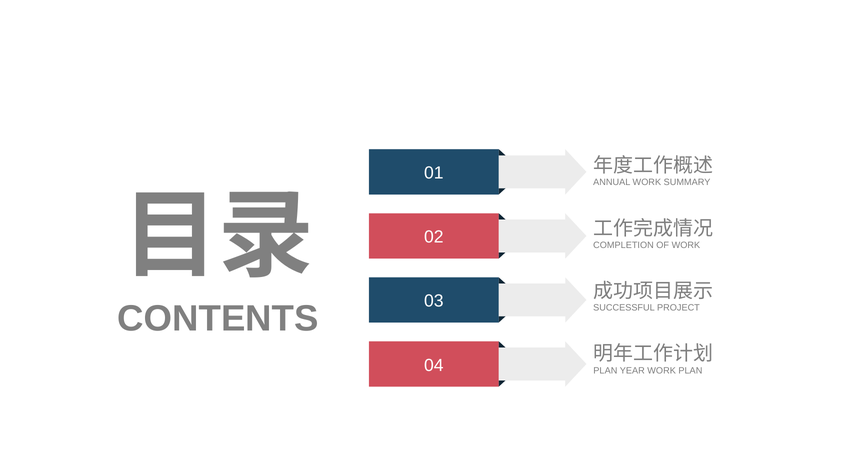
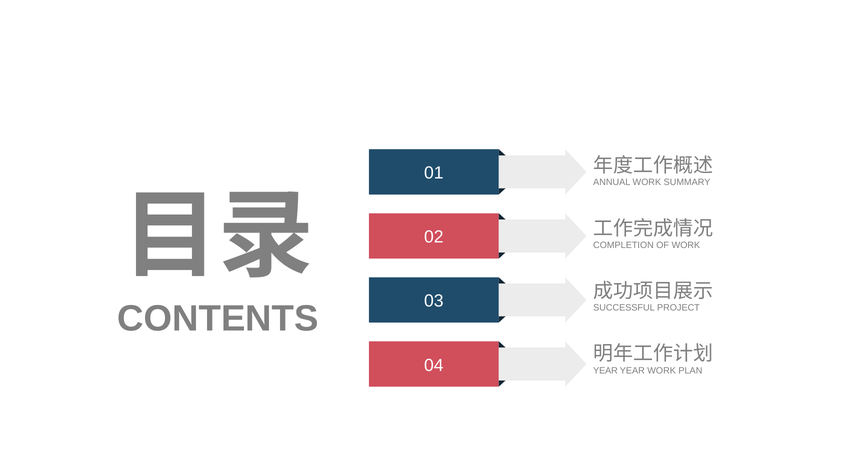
PLAN: PLAN -> YEAR (605, 370)
